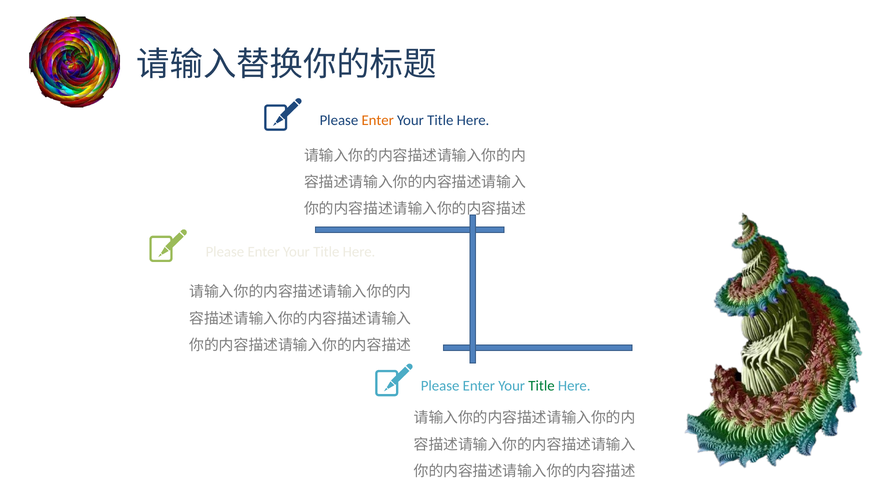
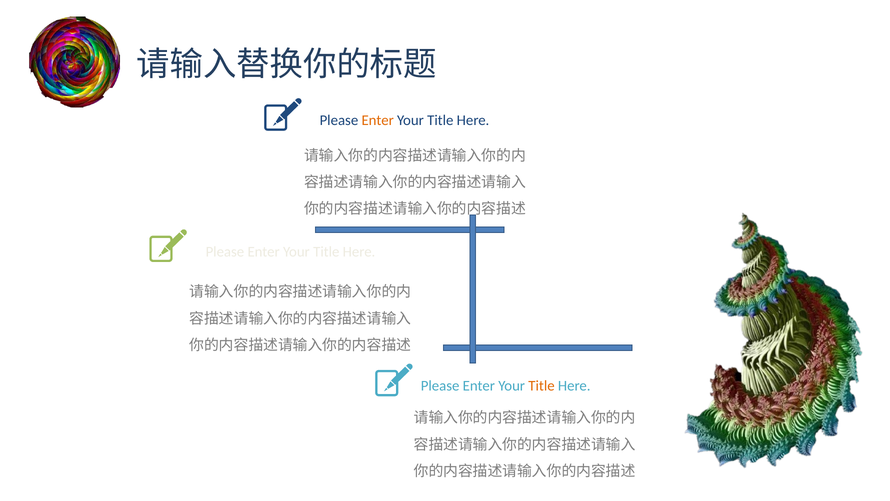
Title colour: green -> orange (541, 385)
